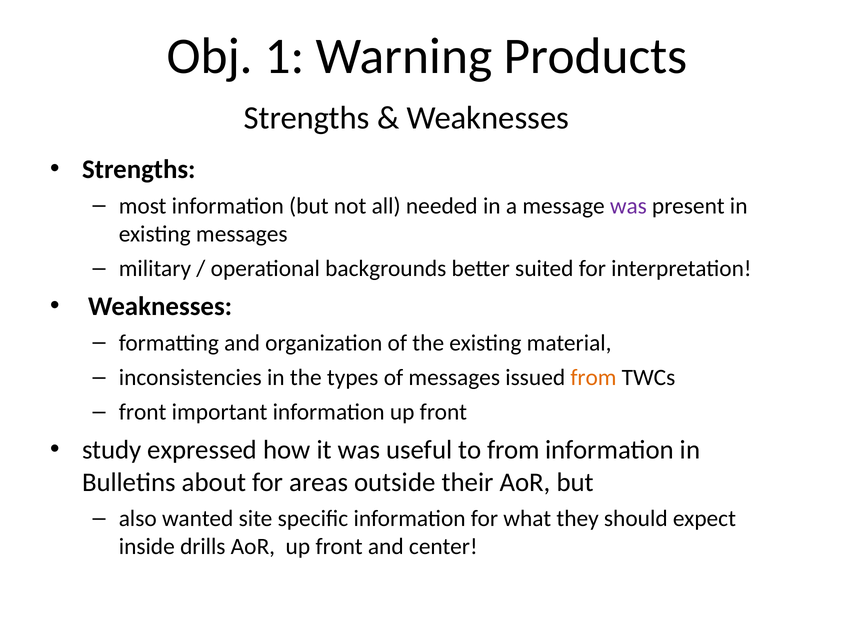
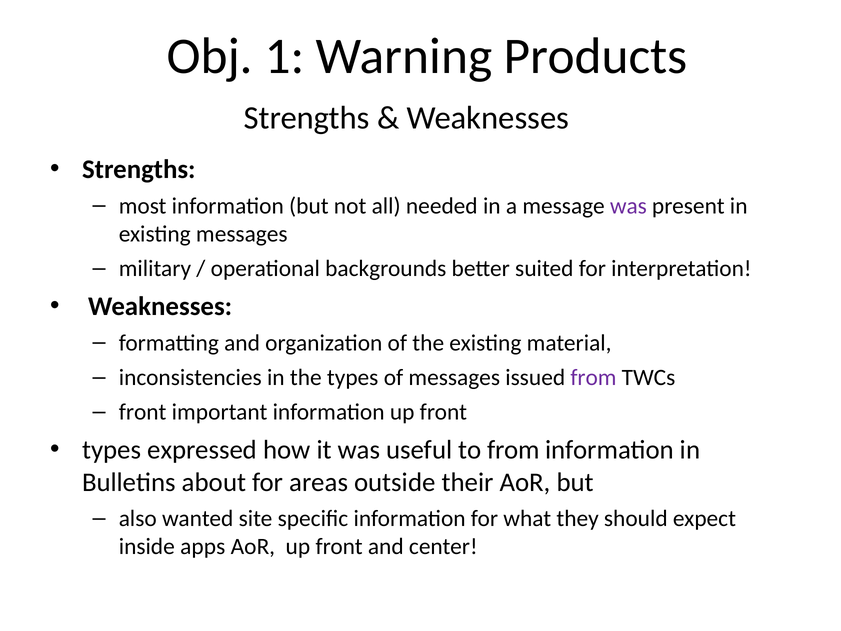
from colour: orange -> purple (593, 377)
study: study -> types (112, 450)
drills: drills -> apps (203, 547)
